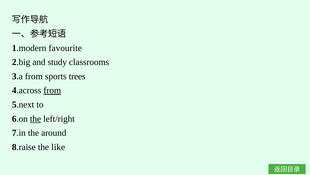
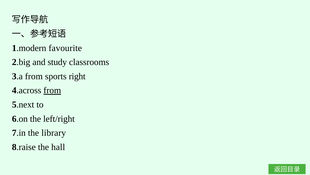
trees: trees -> right (77, 76)
the underline: present -> none (35, 118)
around: around -> library (54, 132)
like: like -> hall (58, 147)
